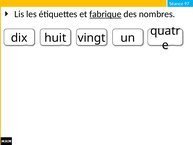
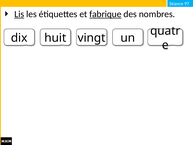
Lis underline: none -> present (19, 14)
